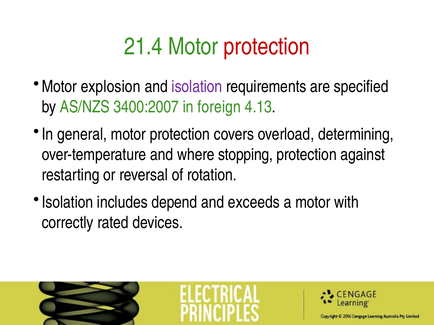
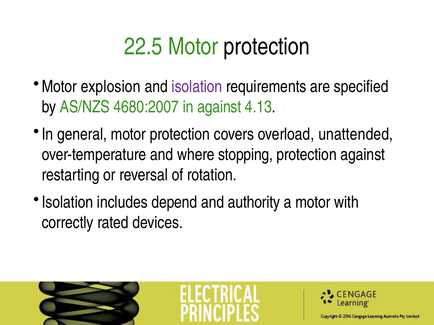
21.4: 21.4 -> 22.5 (143, 47)
protection colour: red -> black (267, 47)
3400:2007: 3400:2007 -> 4680:2007 (146, 107)
in foreign: foreign -> against (219, 107)
determining: determining -> unattended (356, 135)
exceeds: exceeds -> authority (254, 203)
